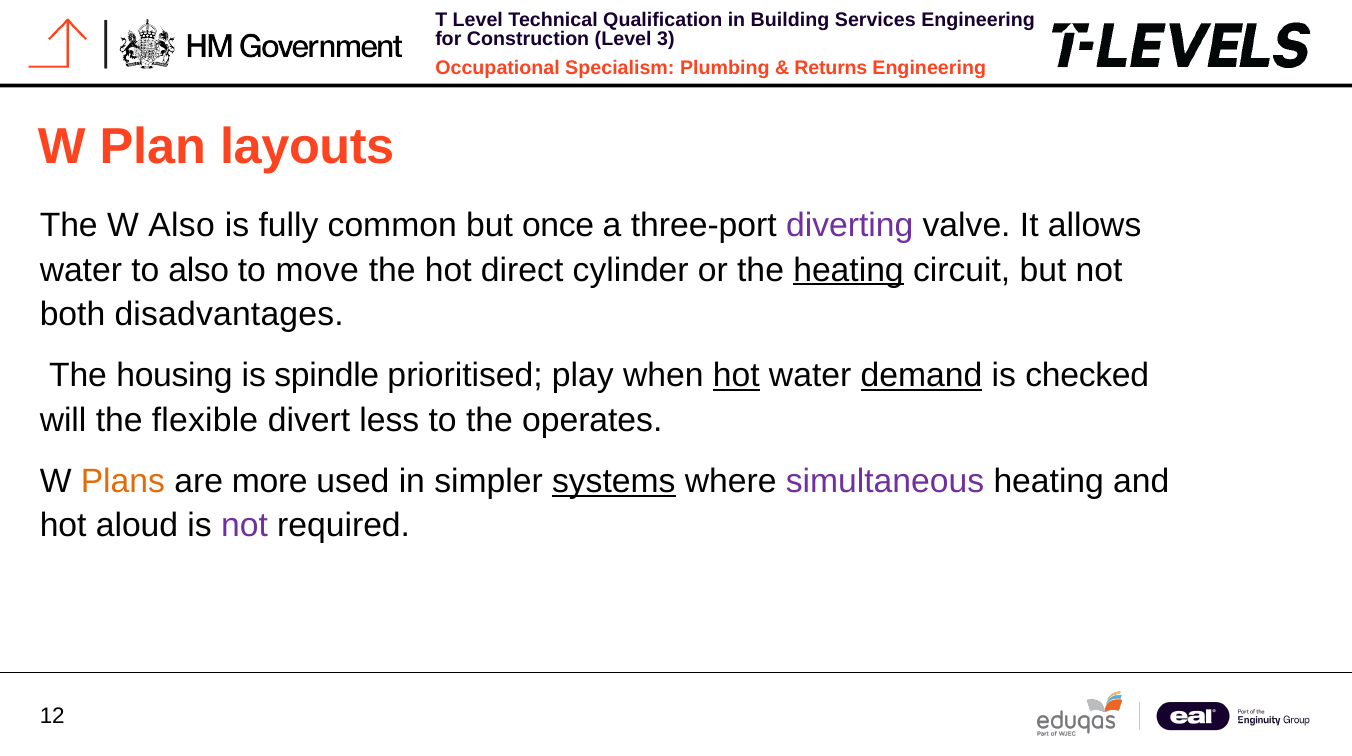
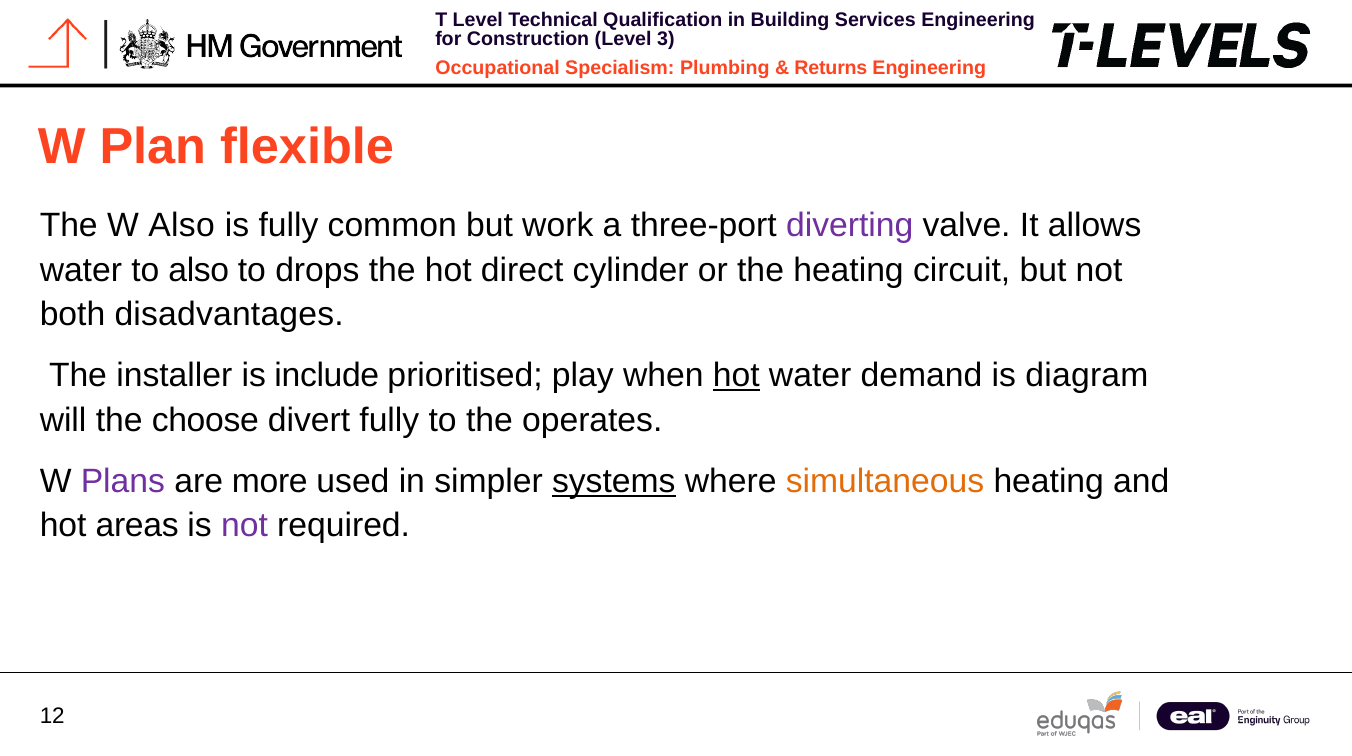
layouts: layouts -> flexible (307, 147)
once: once -> work (558, 225)
move: move -> drops (317, 270)
heating underline: present -> none (848, 270)
housing: housing -> installer (174, 375)
spindle: spindle -> include (327, 375)
demand underline: present -> none (921, 375)
checked: checked -> diagram (1087, 375)
flexible: flexible -> choose (205, 420)
divert less: less -> fully (389, 420)
Plans colour: orange -> purple (123, 481)
simultaneous colour: purple -> orange (885, 481)
aloud: aloud -> areas (137, 526)
